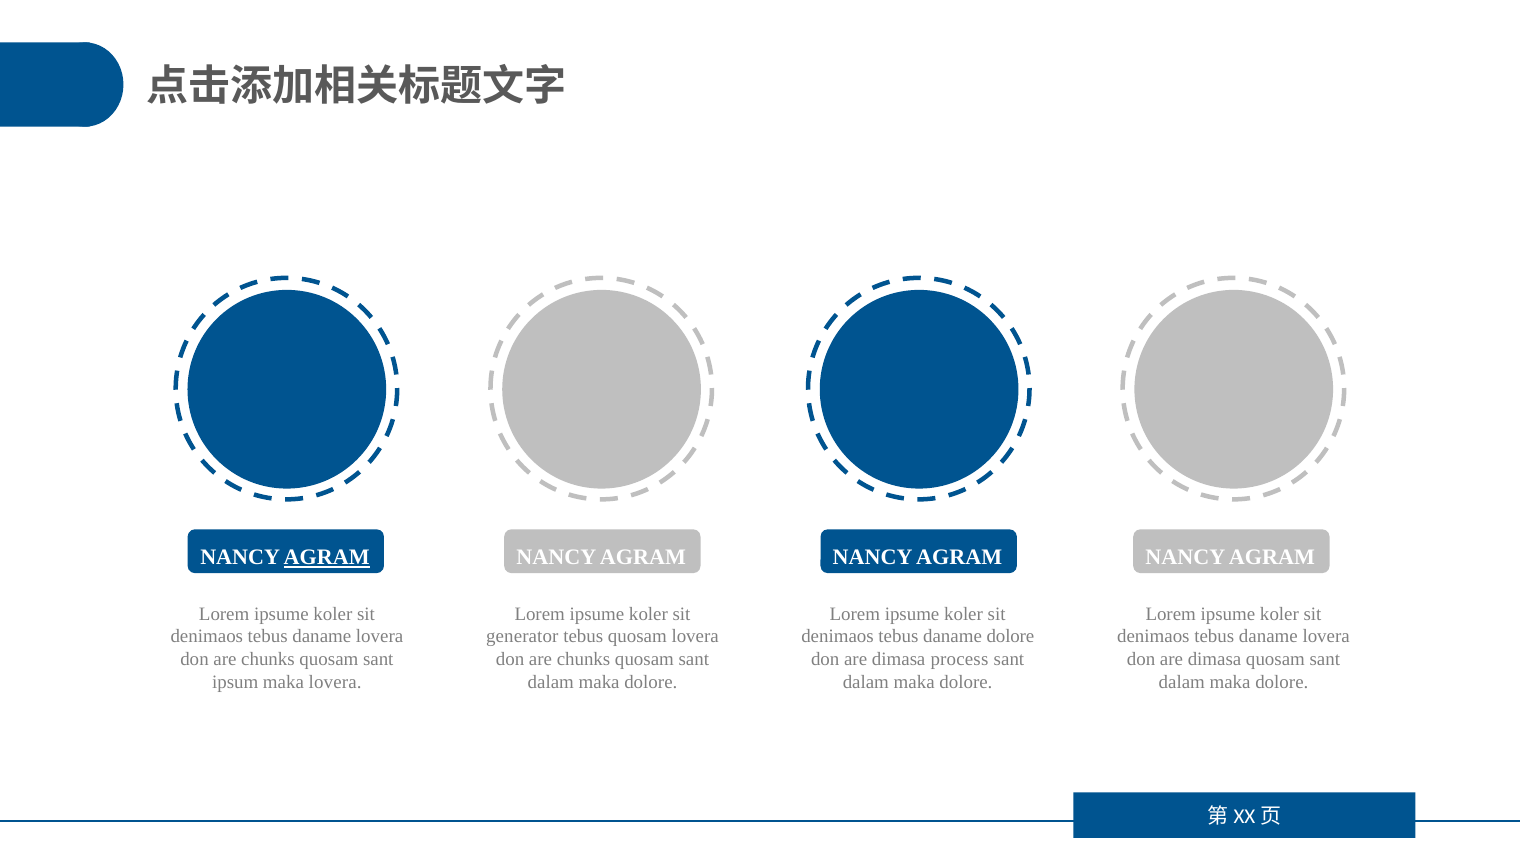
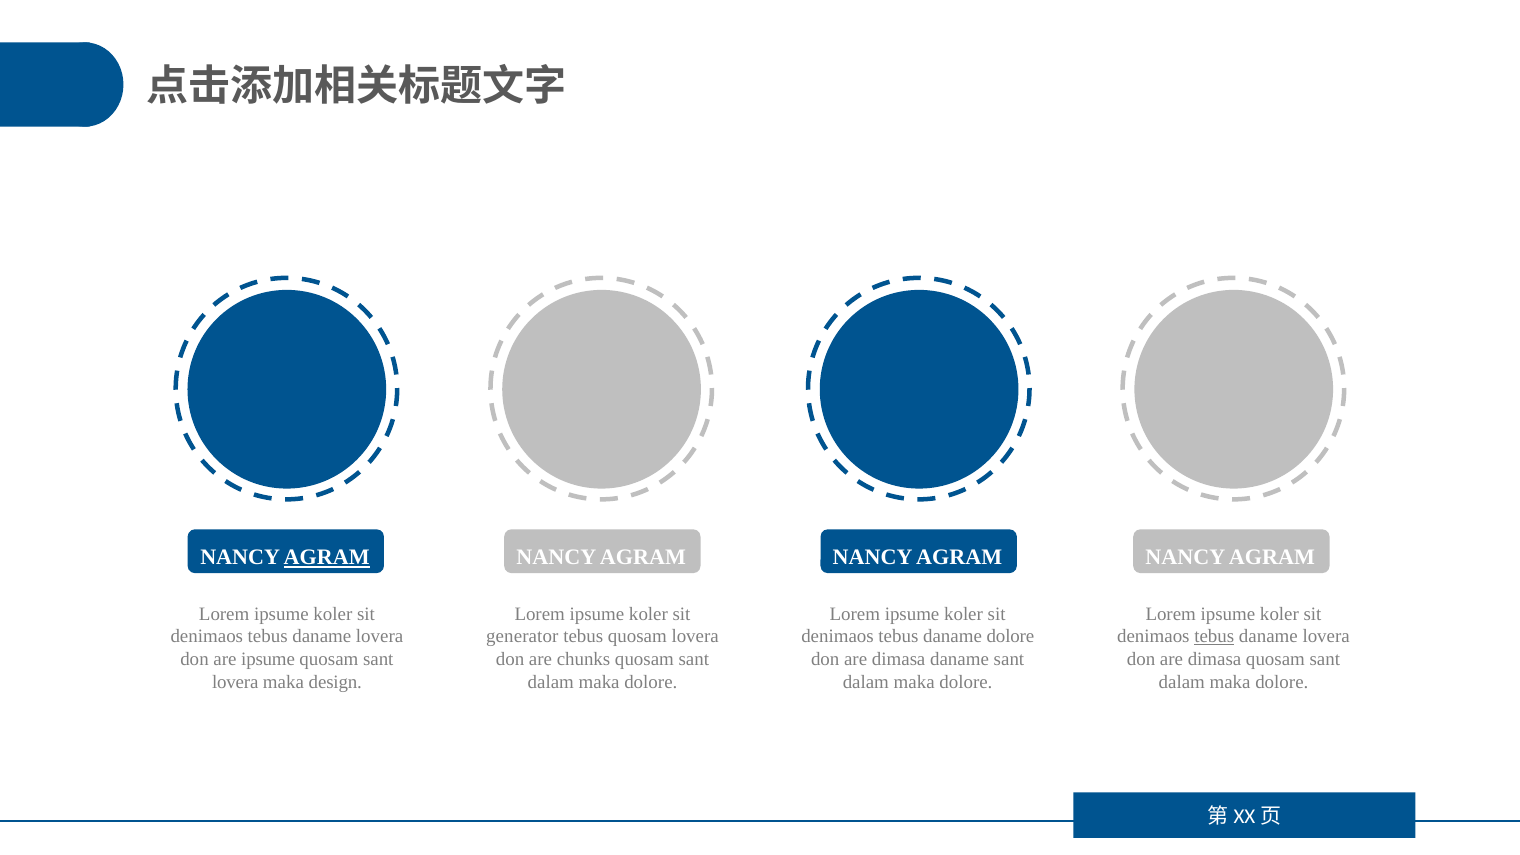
tebus underline: none -> present (1214, 637)
chunks: chunks -> ipsume (268, 659)
dimasa process: process -> daname (960, 659)
ipsum: ipsum -> lovera (235, 682)
maka lovera: lovera -> design (335, 682)
